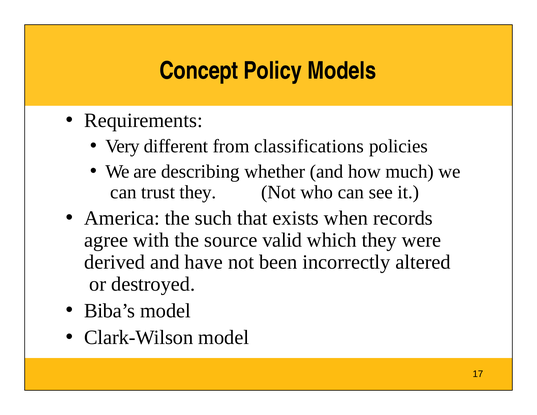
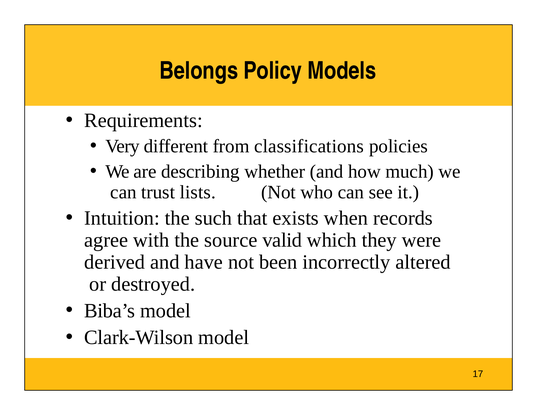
Concept: Concept -> Belongs (199, 71)
trust they: they -> lists (198, 192)
America: America -> Intuition (122, 218)
